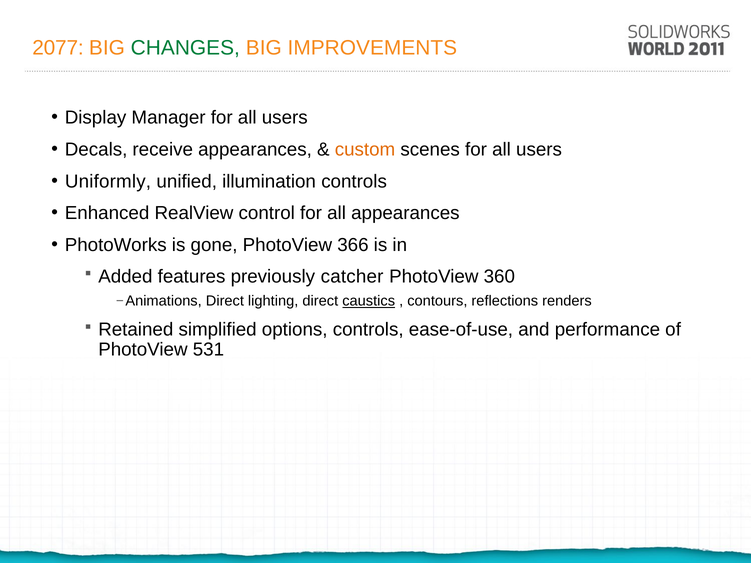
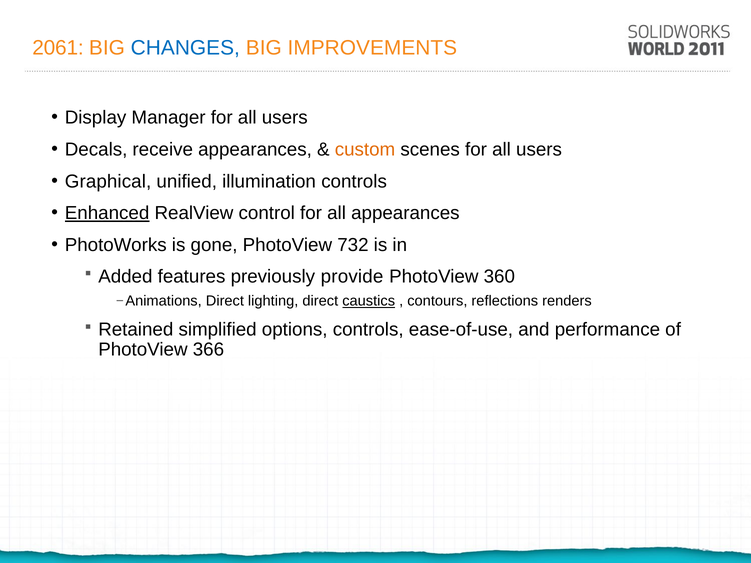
2077: 2077 -> 2061 (58, 48)
CHANGES colour: green -> blue (185, 48)
Uniformly: Uniformly -> Graphical (108, 181)
Enhanced underline: none -> present (107, 213)
366: 366 -> 732 (353, 245)
catcher: catcher -> provide (352, 276)
531: 531 -> 366 (208, 350)
